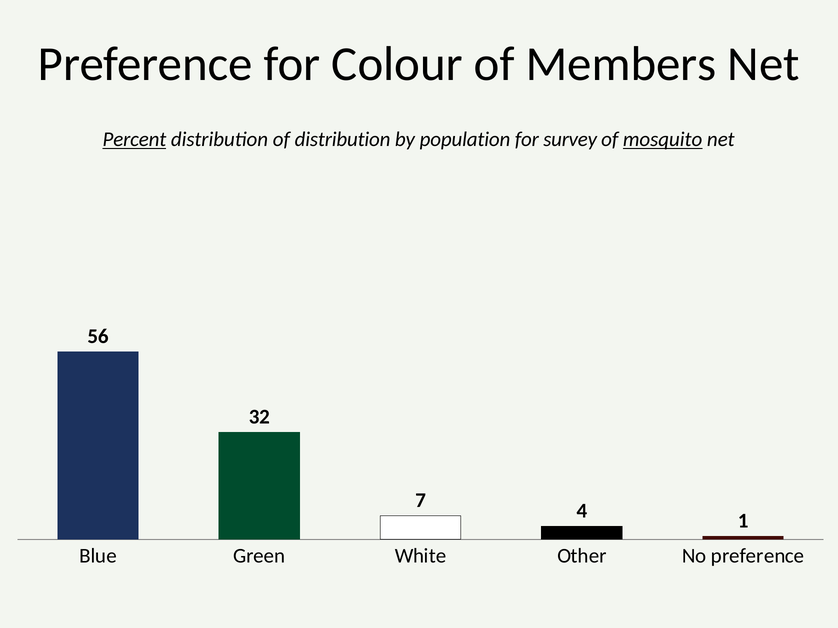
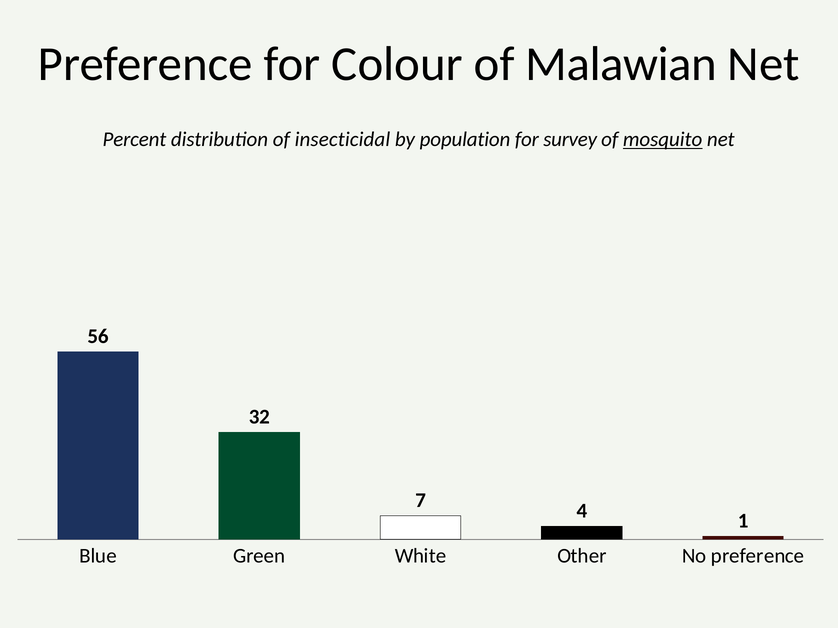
Members: Members -> Malawian (621, 64)
Percent underline: present -> none (134, 140)
of distribution: distribution -> insecticidal (342, 140)
